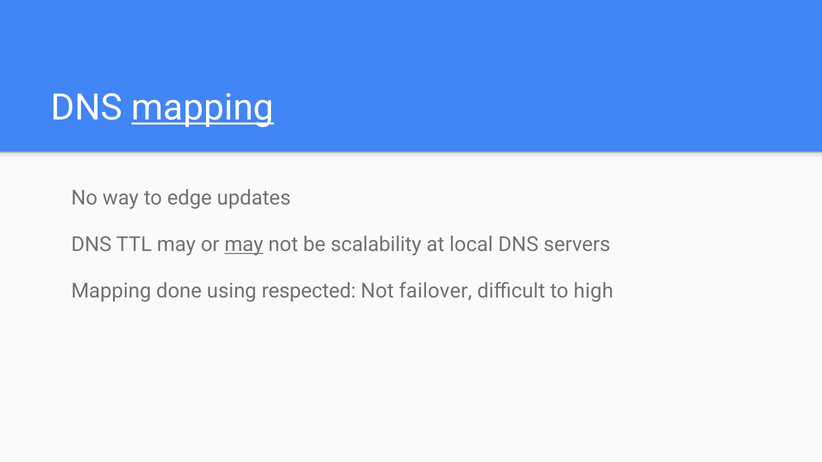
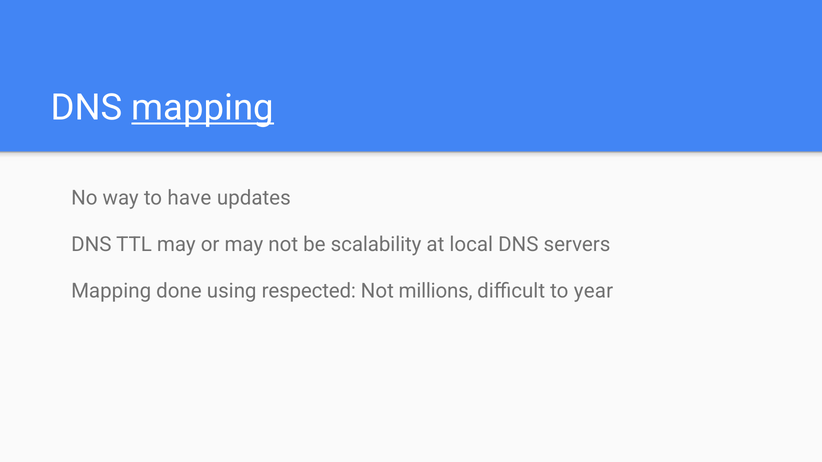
edge: edge -> have (189, 198)
may underline: present -> none (244, 245)
failover: failover -> millions (436, 291)
high: high -> year (593, 291)
